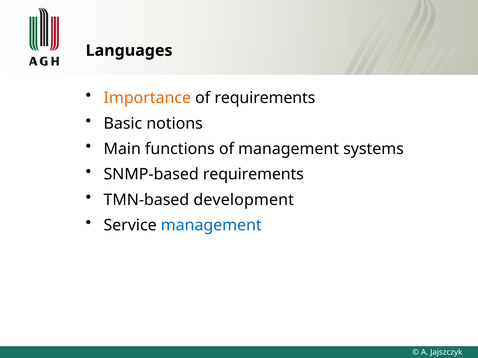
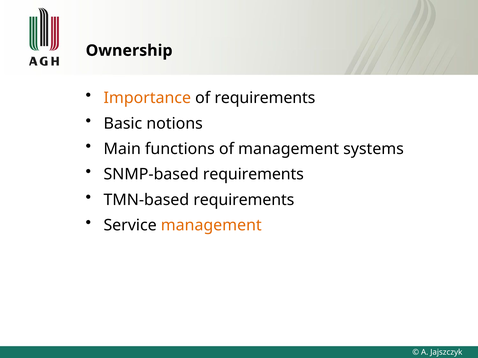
Languages: Languages -> Ownership (129, 51)
TMN-based development: development -> requirements (244, 200)
management colour: blue -> orange (211, 226)
